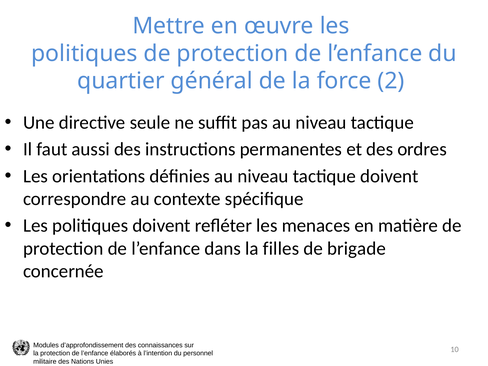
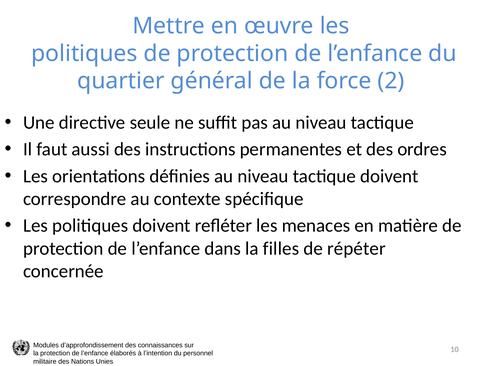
brigade: brigade -> répéter (357, 248)
